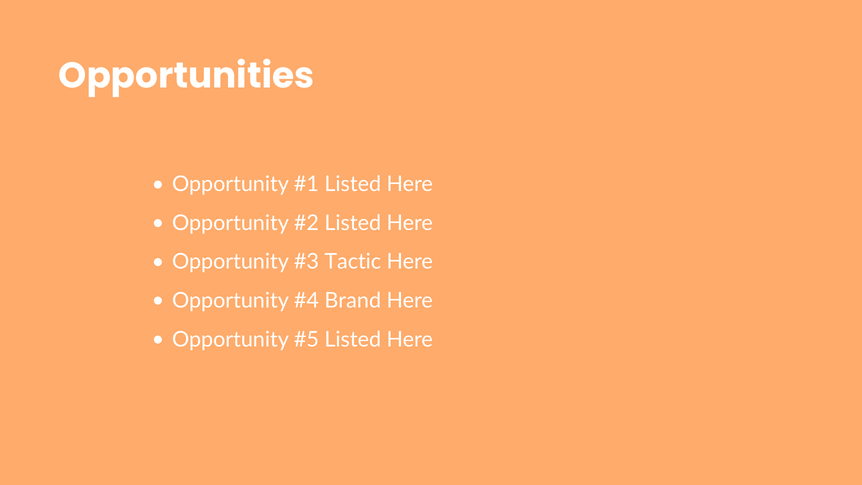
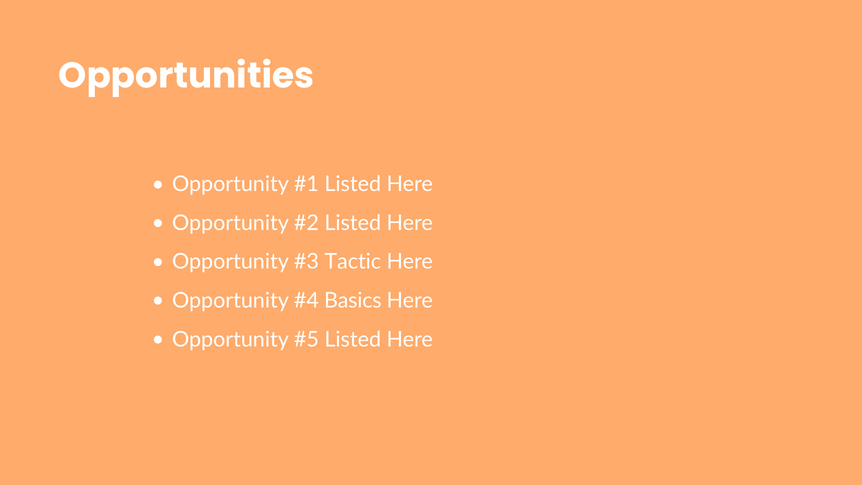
Brand: Brand -> Basics (353, 301)
